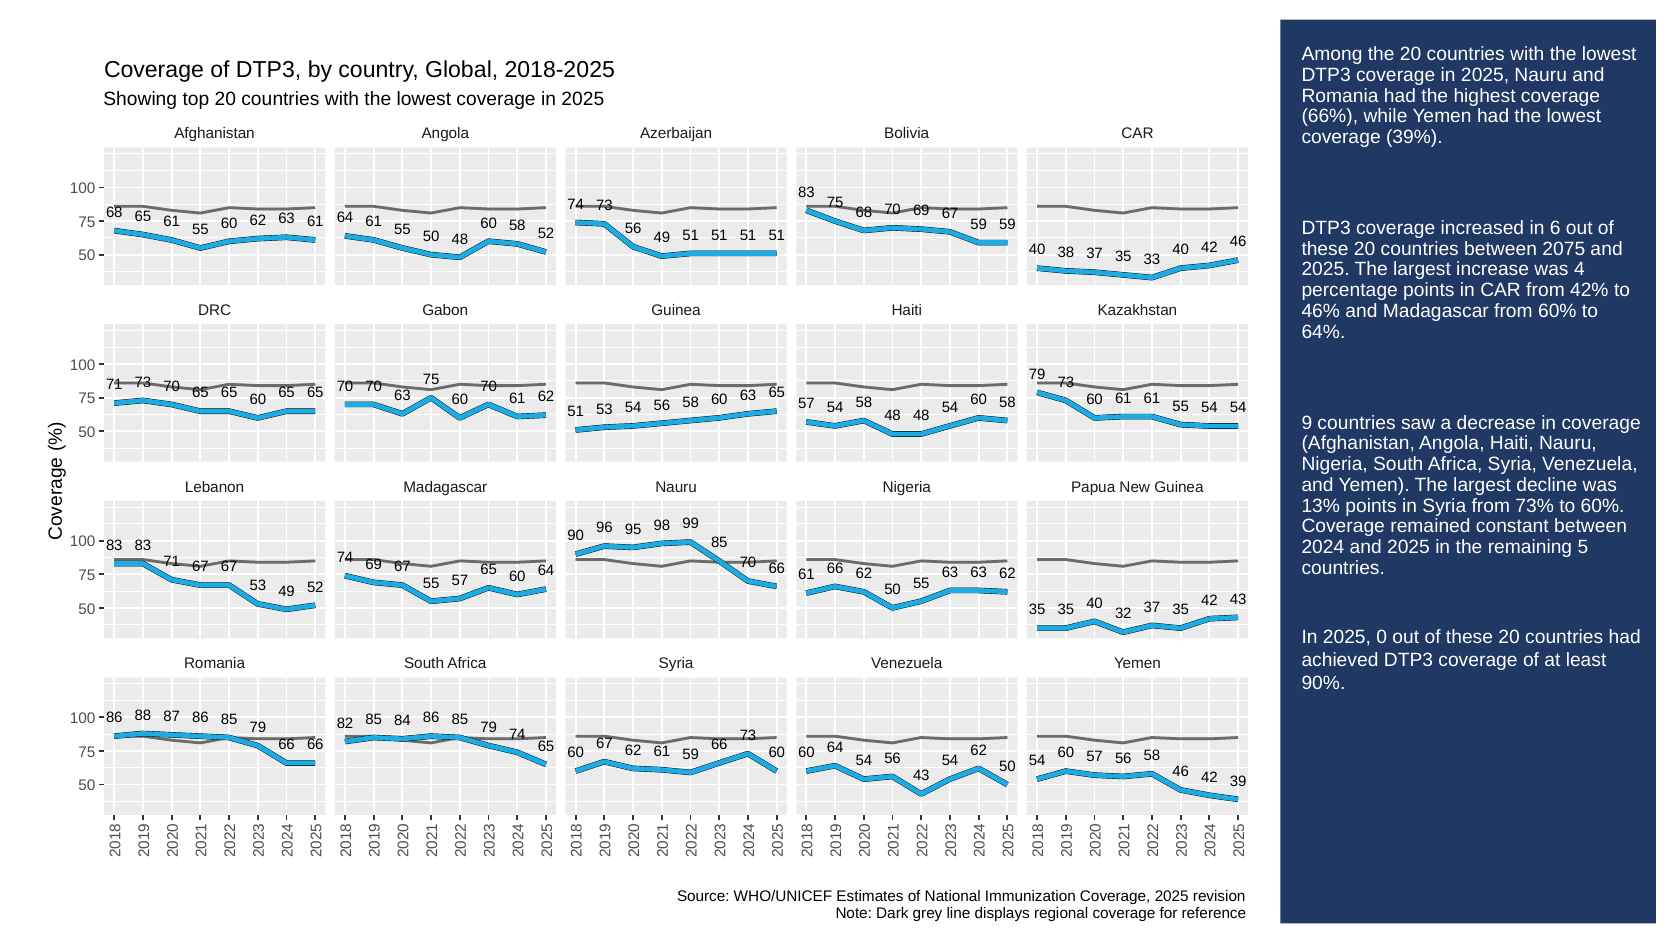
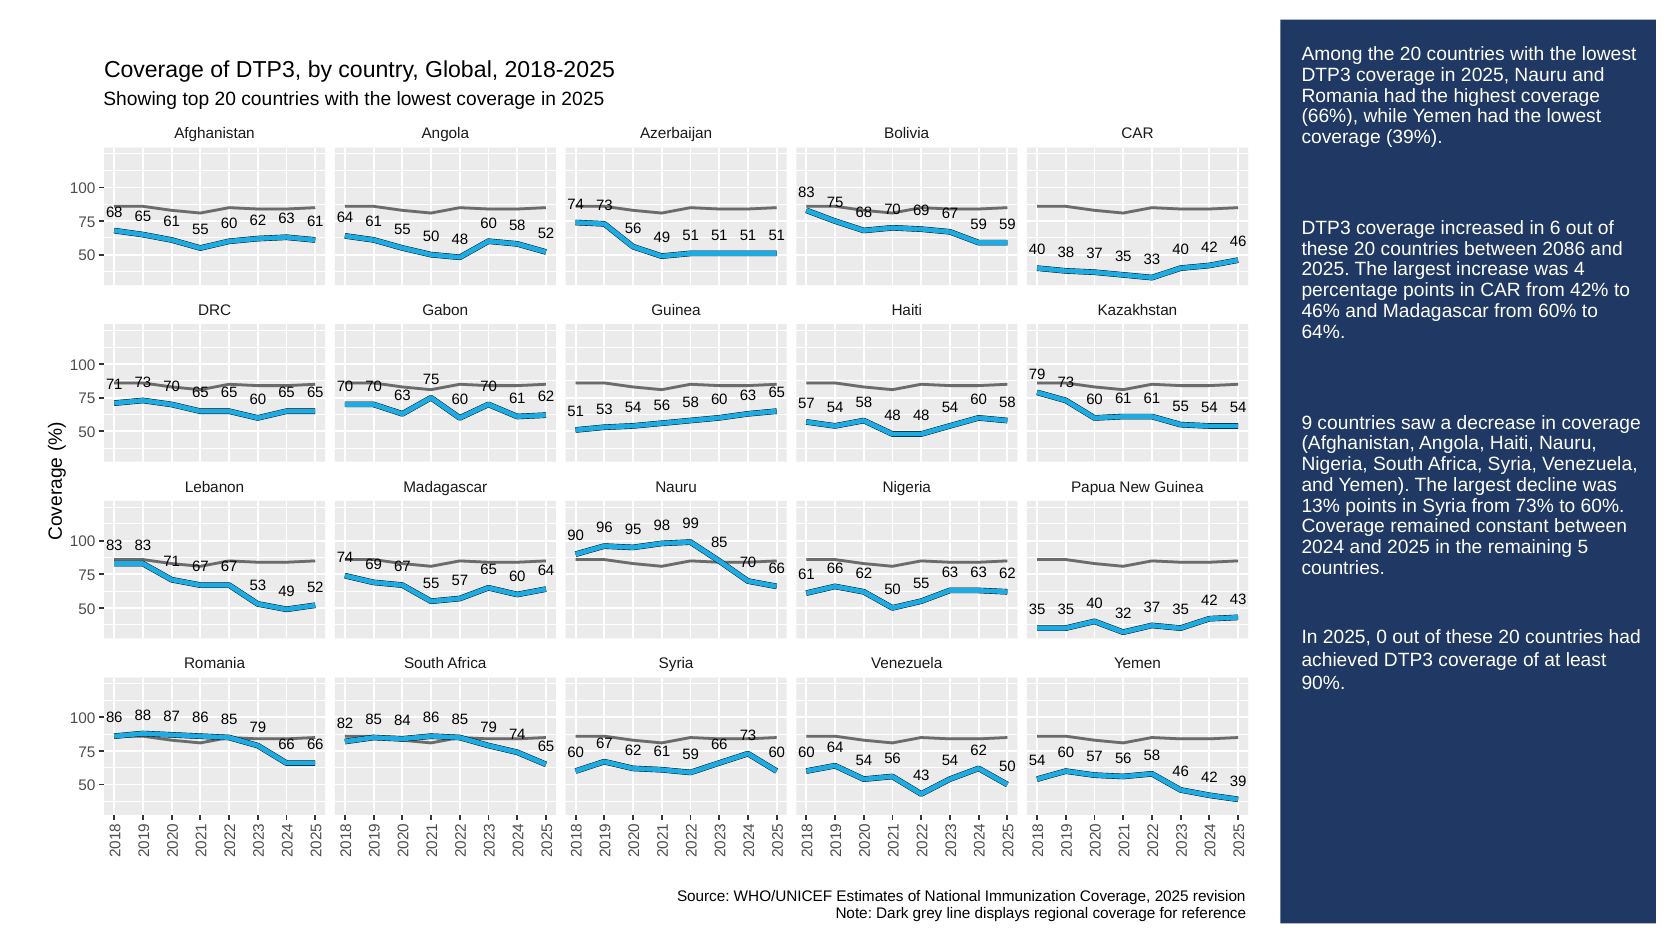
2075: 2075 -> 2086 (1564, 249)
